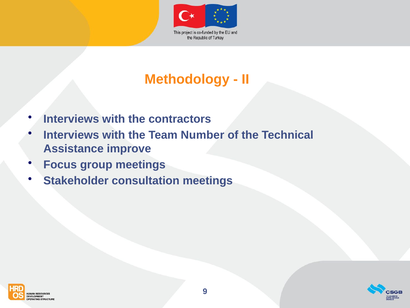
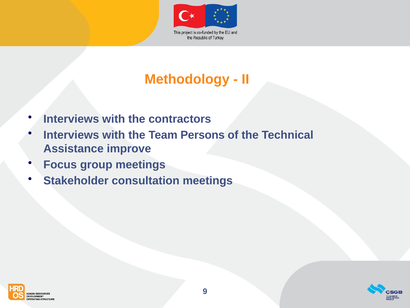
Number: Number -> Persons (203, 135)
